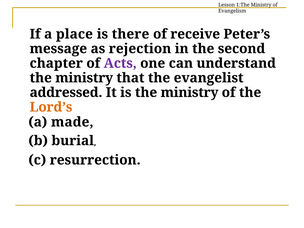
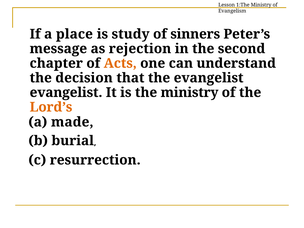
there: there -> study (131, 34)
receive: receive -> sinners (195, 34)
Acts colour: purple -> orange (120, 63)
ministry: ministry -> decision (84, 78)
addressed: addressed -> evangelist (66, 92)
